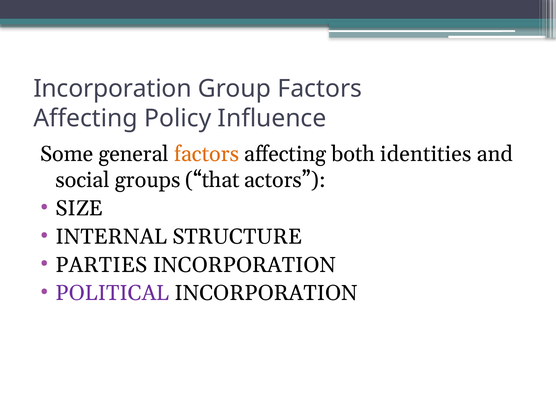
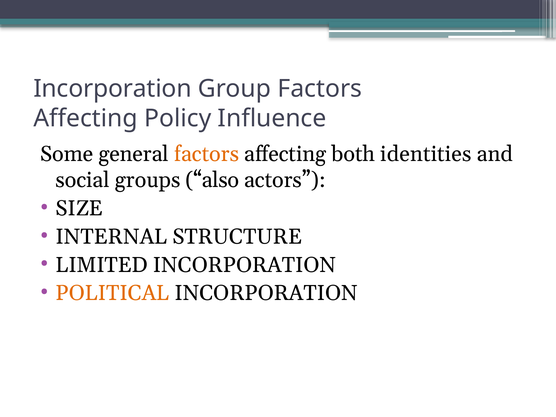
that: that -> also (212, 180)
PARTIES: PARTIES -> LIMITED (102, 265)
POLITICAL colour: purple -> orange (112, 293)
